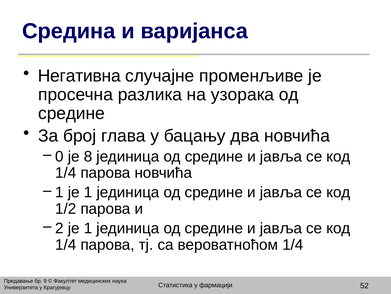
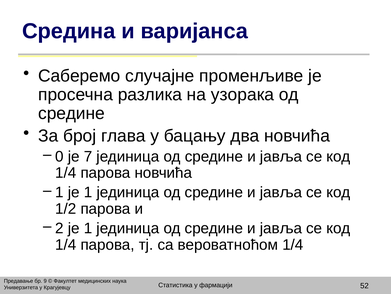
Негативна: Негативна -> Саберемо (79, 76)
8: 8 -> 7 (88, 156)
